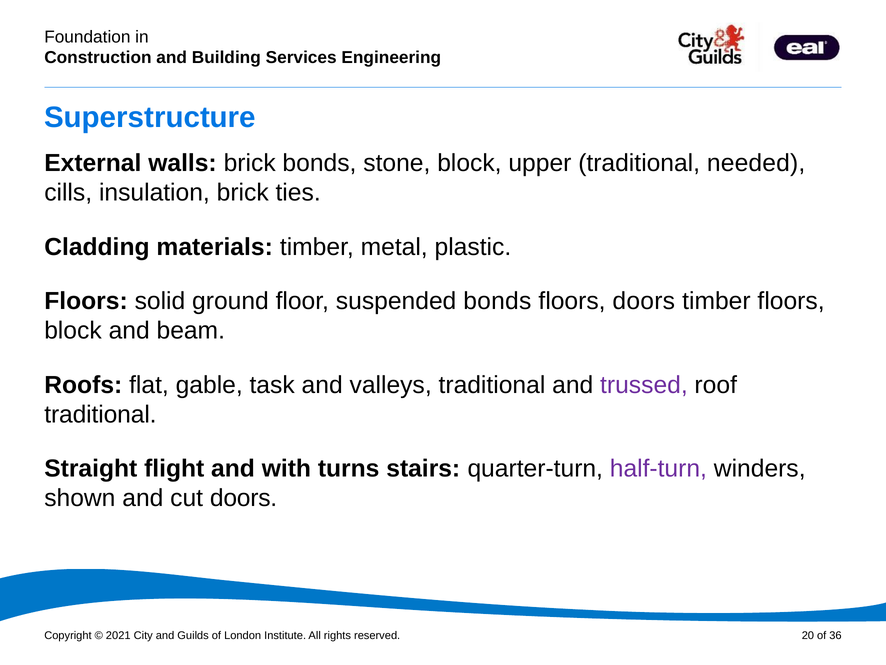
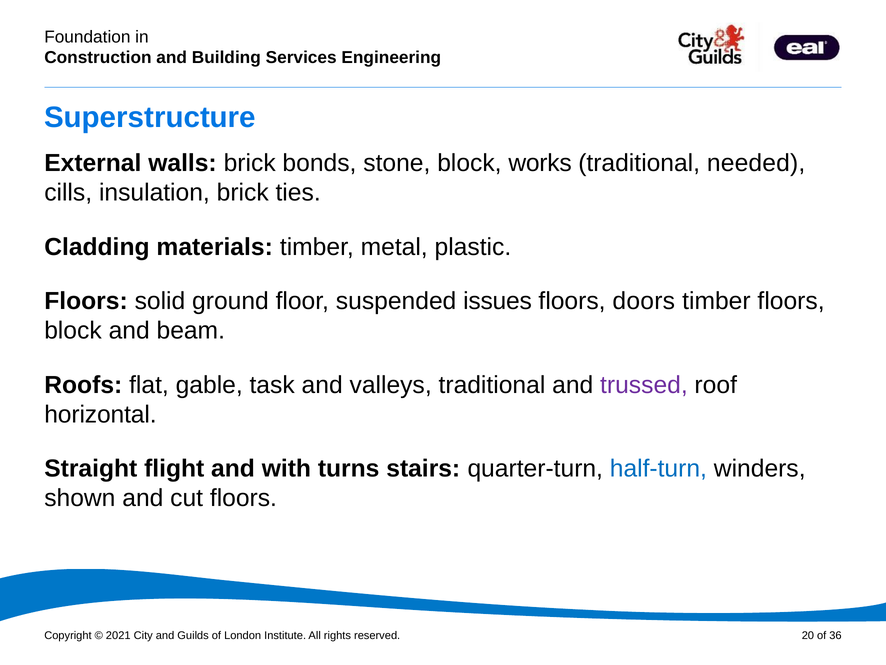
upper: upper -> works (540, 163)
suspended bonds: bonds -> issues (498, 301)
traditional: traditional -> horizontal (100, 414)
half-turn colour: purple -> blue (658, 468)
cut doors: doors -> floors (243, 498)
